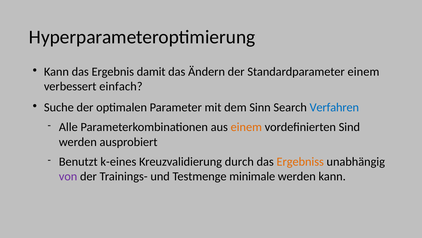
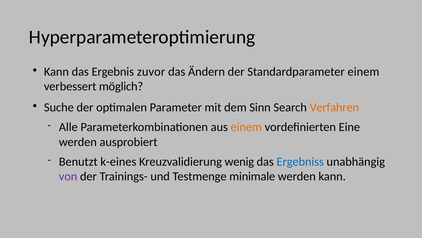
damit: damit -> zuvor (151, 71)
einfach: einfach -> möglich (121, 86)
Verfahren colour: blue -> orange (334, 107)
Sind: Sind -> Eine (349, 127)
durch: durch -> wenig (239, 161)
Ergebniss colour: orange -> blue (300, 161)
